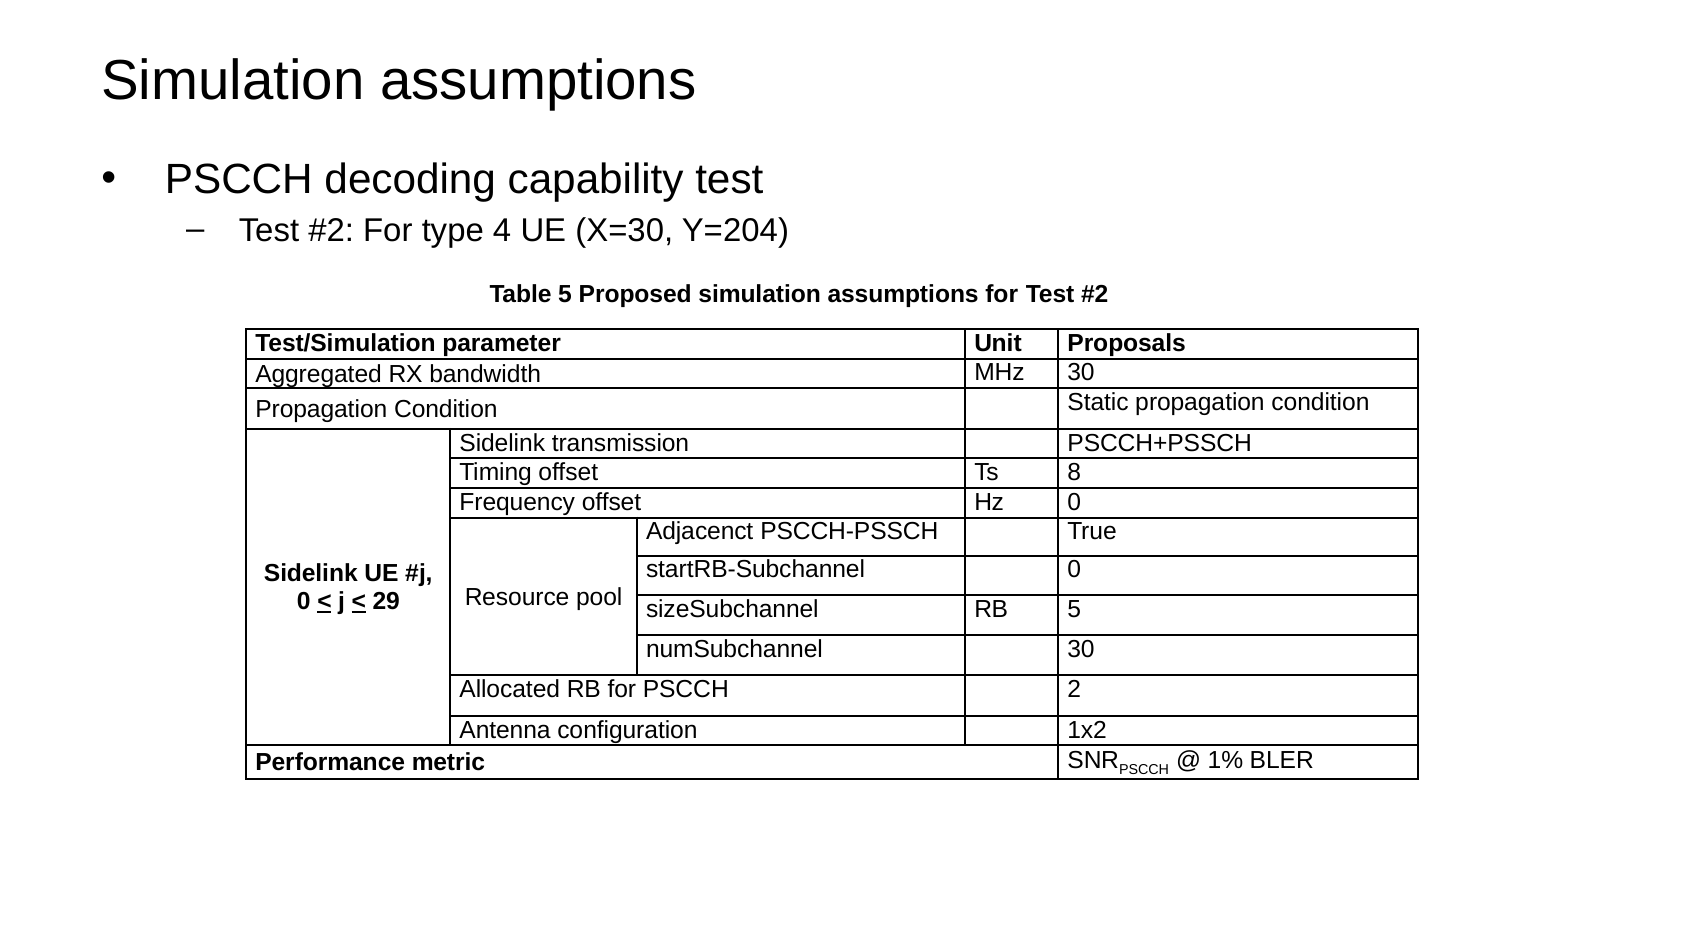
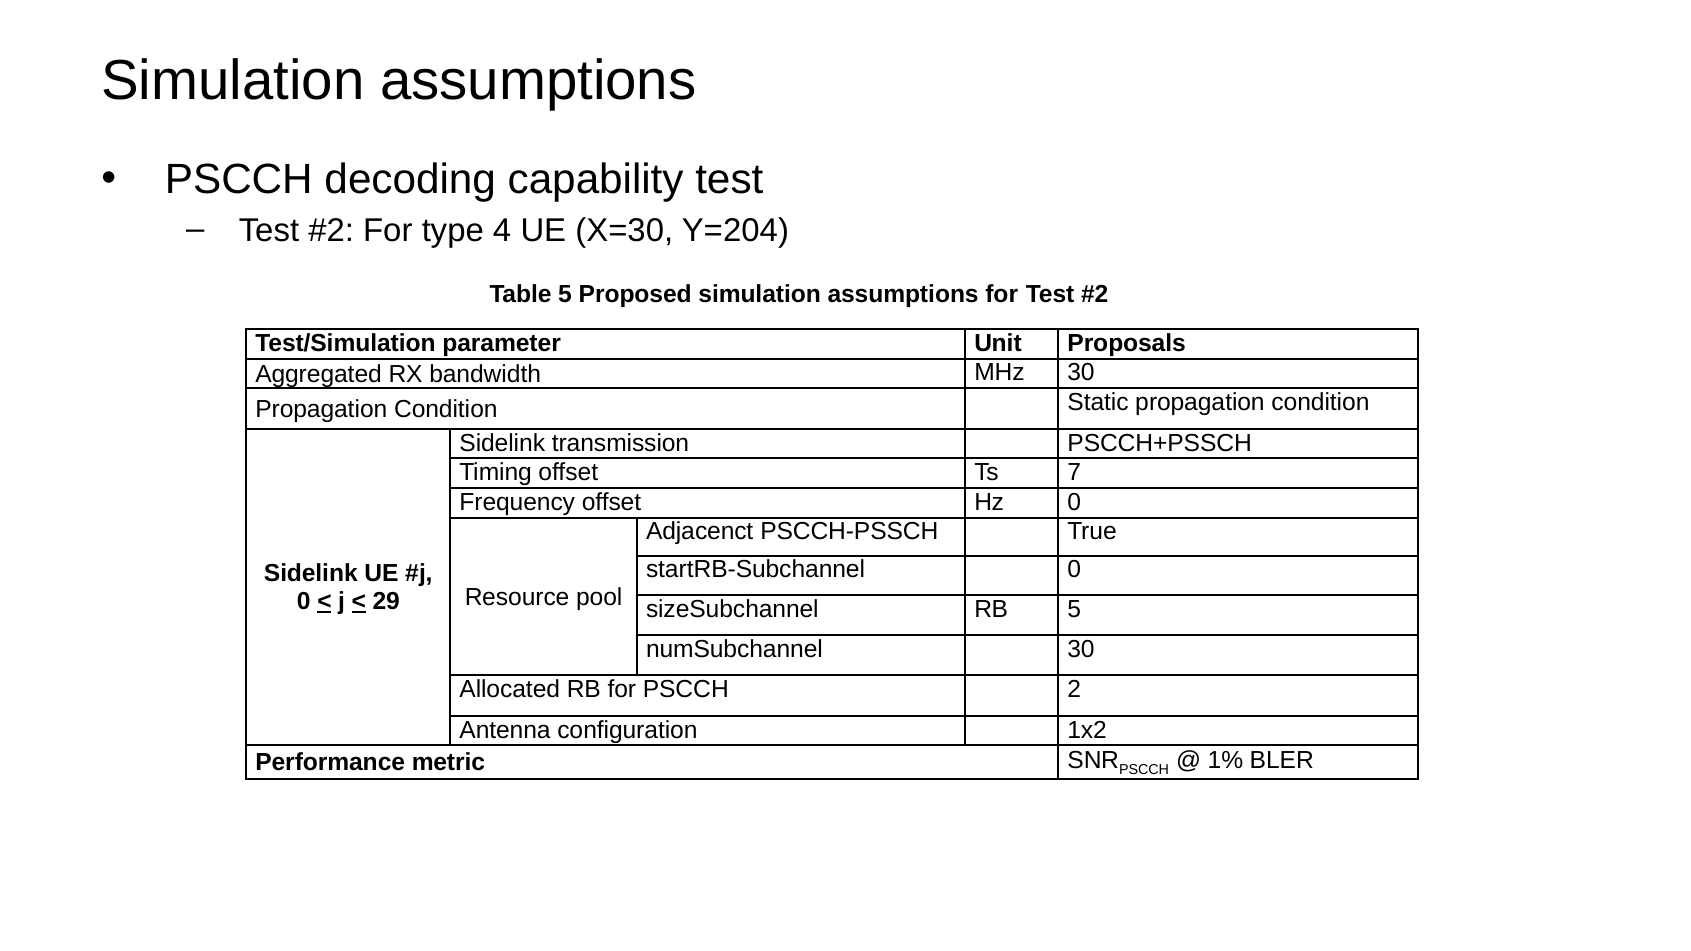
8: 8 -> 7 (1074, 473)
